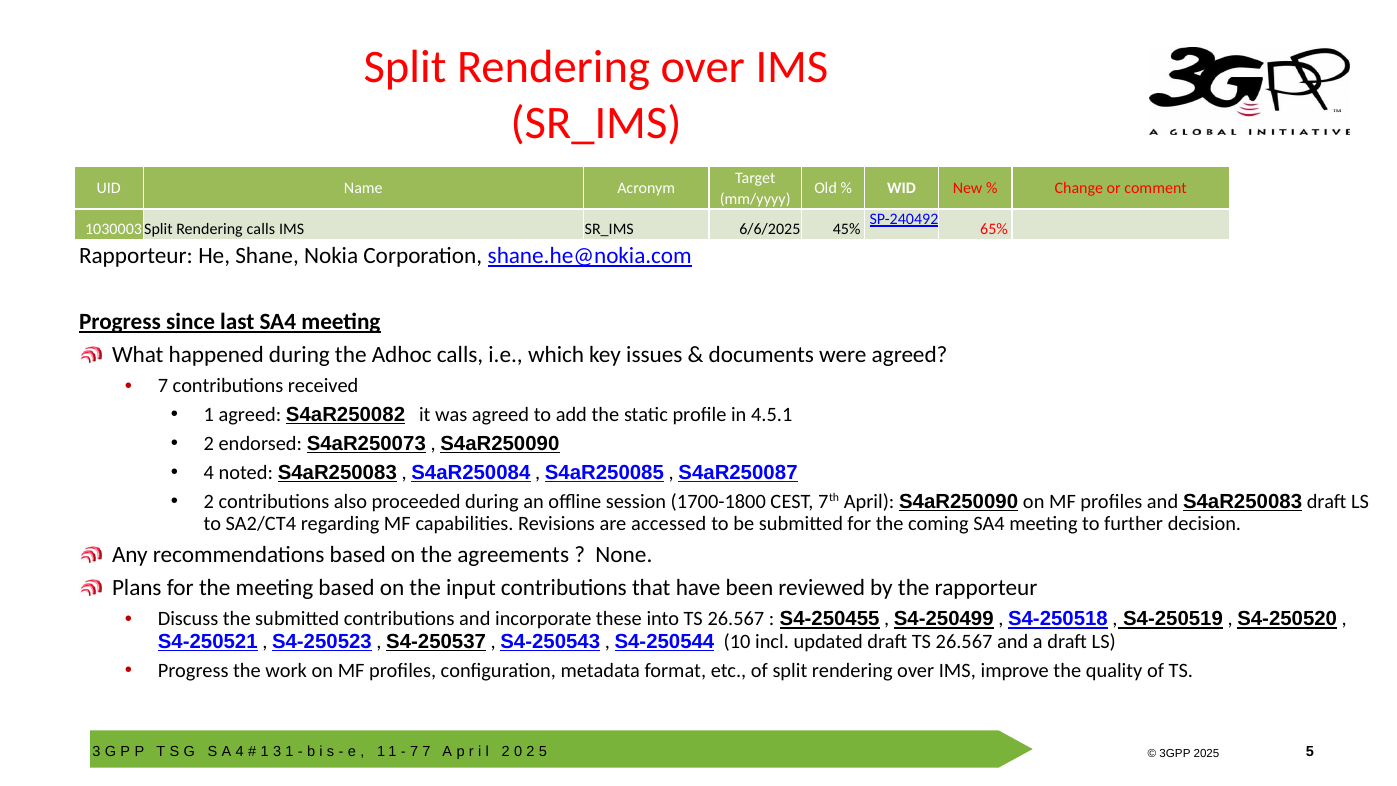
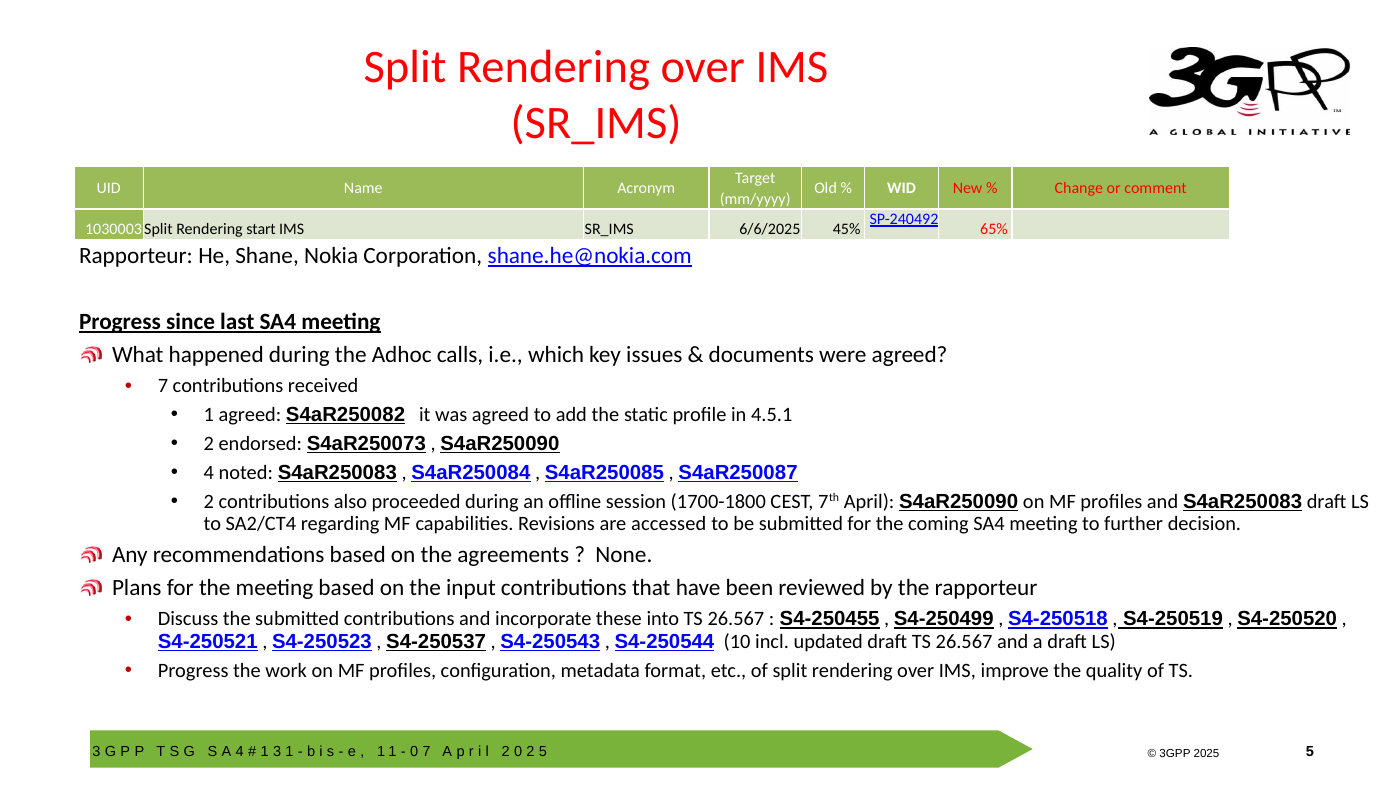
Rendering calls: calls -> start (261, 230)
7: 7 -> 0 (414, 751)
